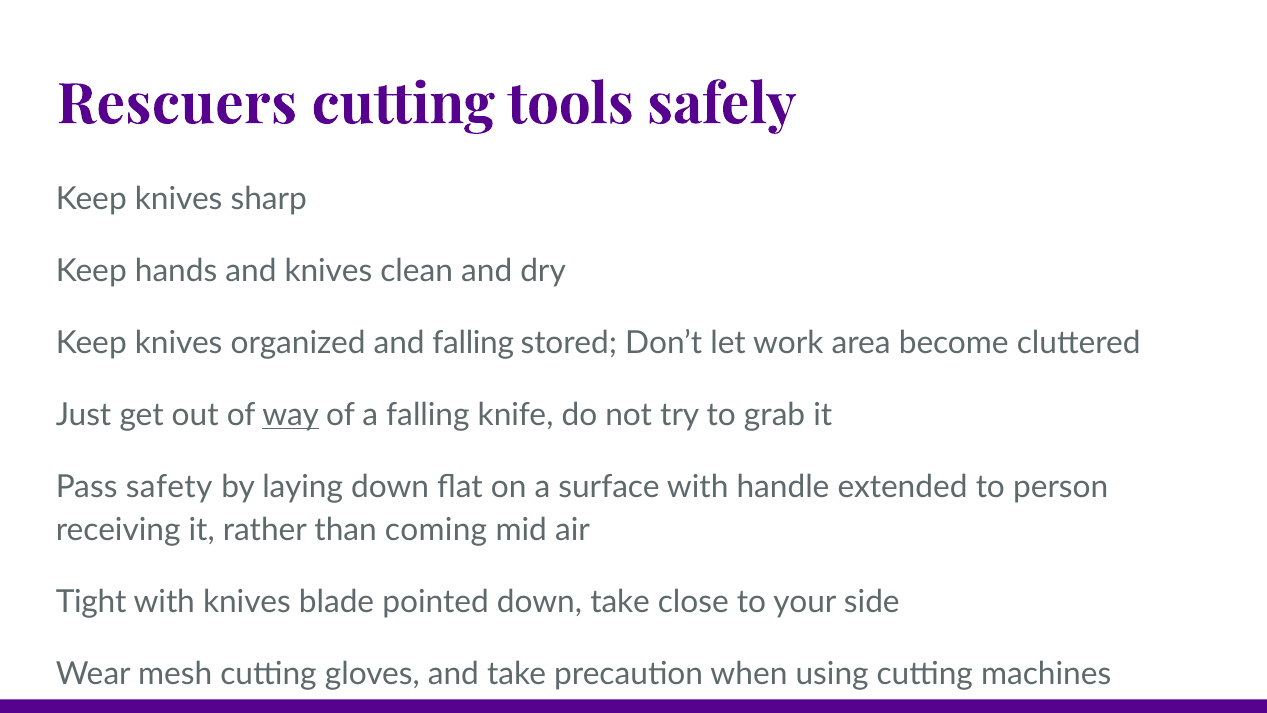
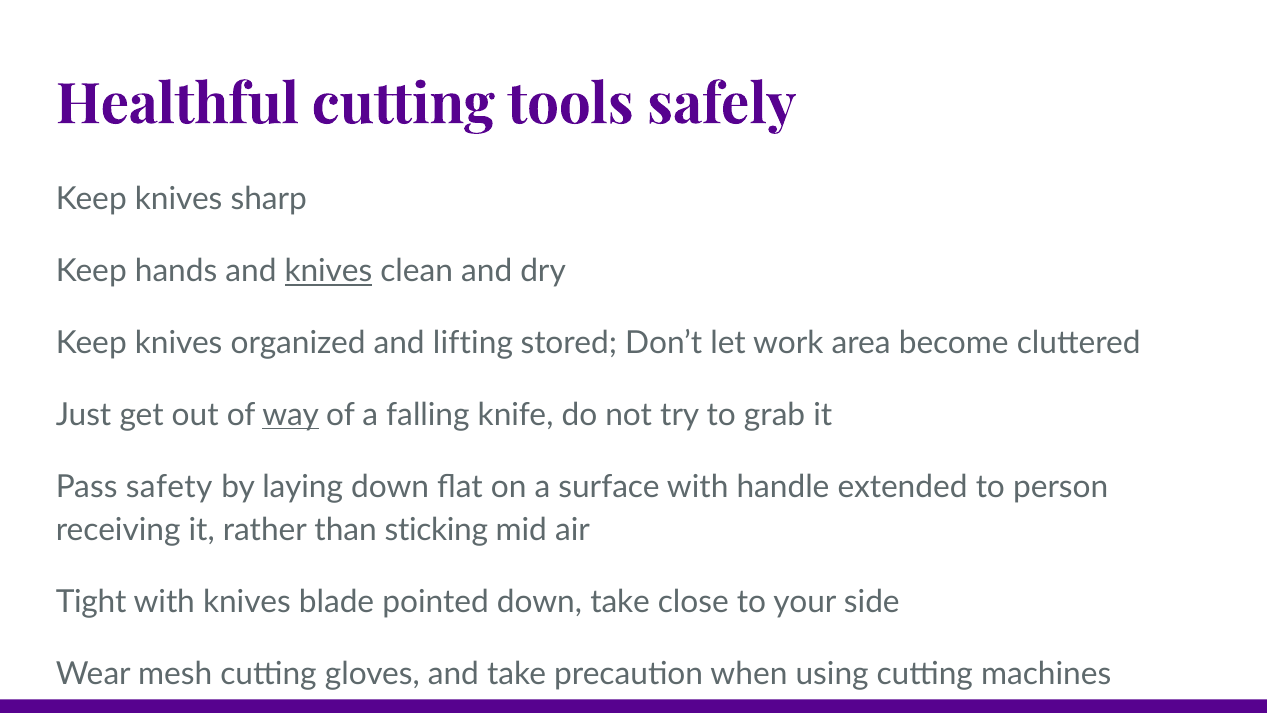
Rescuers: Rescuers -> Healthful (177, 105)
knives underline: none -> present (328, 271)
and falling: falling -> lifting (473, 343)
coming: coming -> sticking (436, 530)
